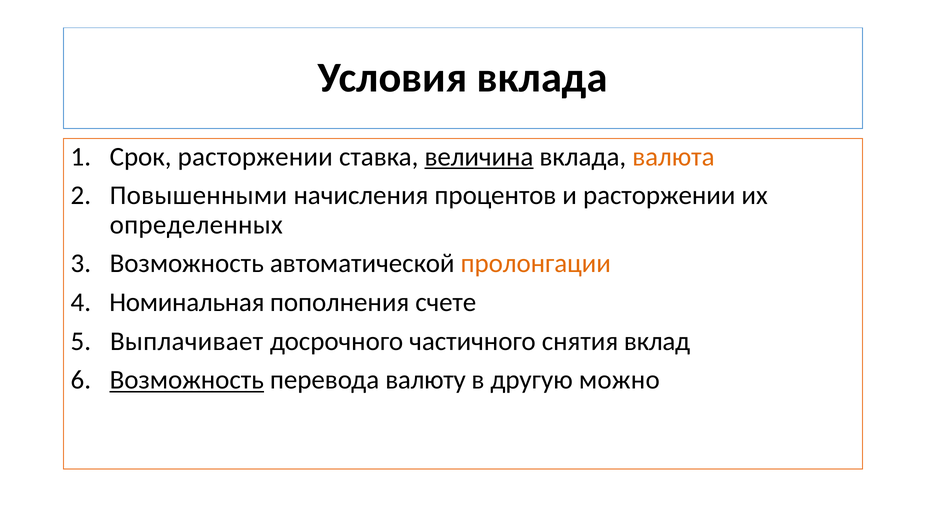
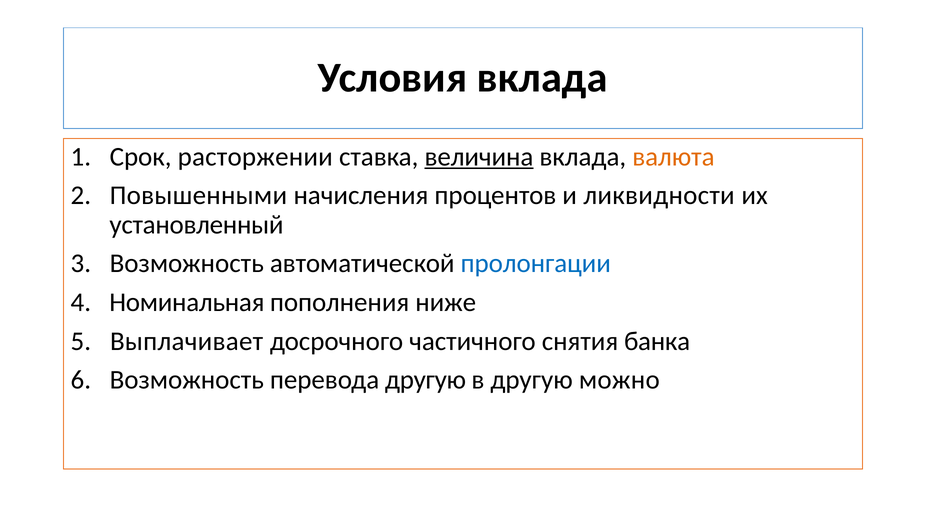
и расторжении: расторжении -> ликвидности (659, 195)
определенных: определенных -> установленный (196, 225)
пролонгации colour: orange -> blue (536, 263)
счете: счете -> ниже (446, 302)
вклад: вклад -> банка (657, 341)
Возможность underline: present -> none (187, 380)
перевода валюту: валюту -> другую (426, 380)
